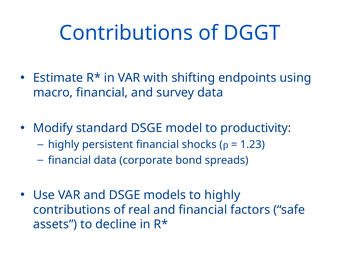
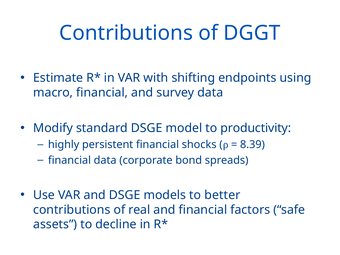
1.23: 1.23 -> 8.39 (252, 145)
to highly: highly -> better (222, 195)
